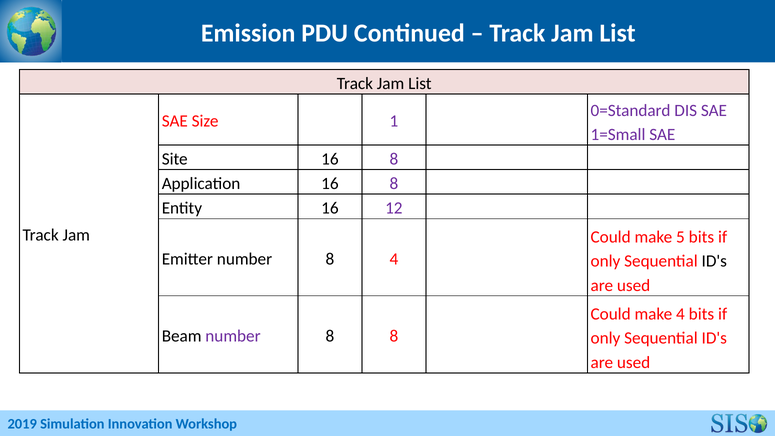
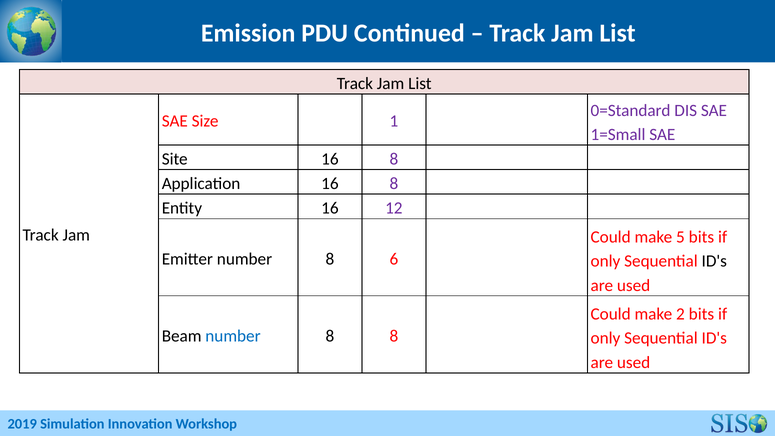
8 4: 4 -> 6 (394, 259)
make 4: 4 -> 2 (680, 314)
number colour: purple -> blue (233, 336)
